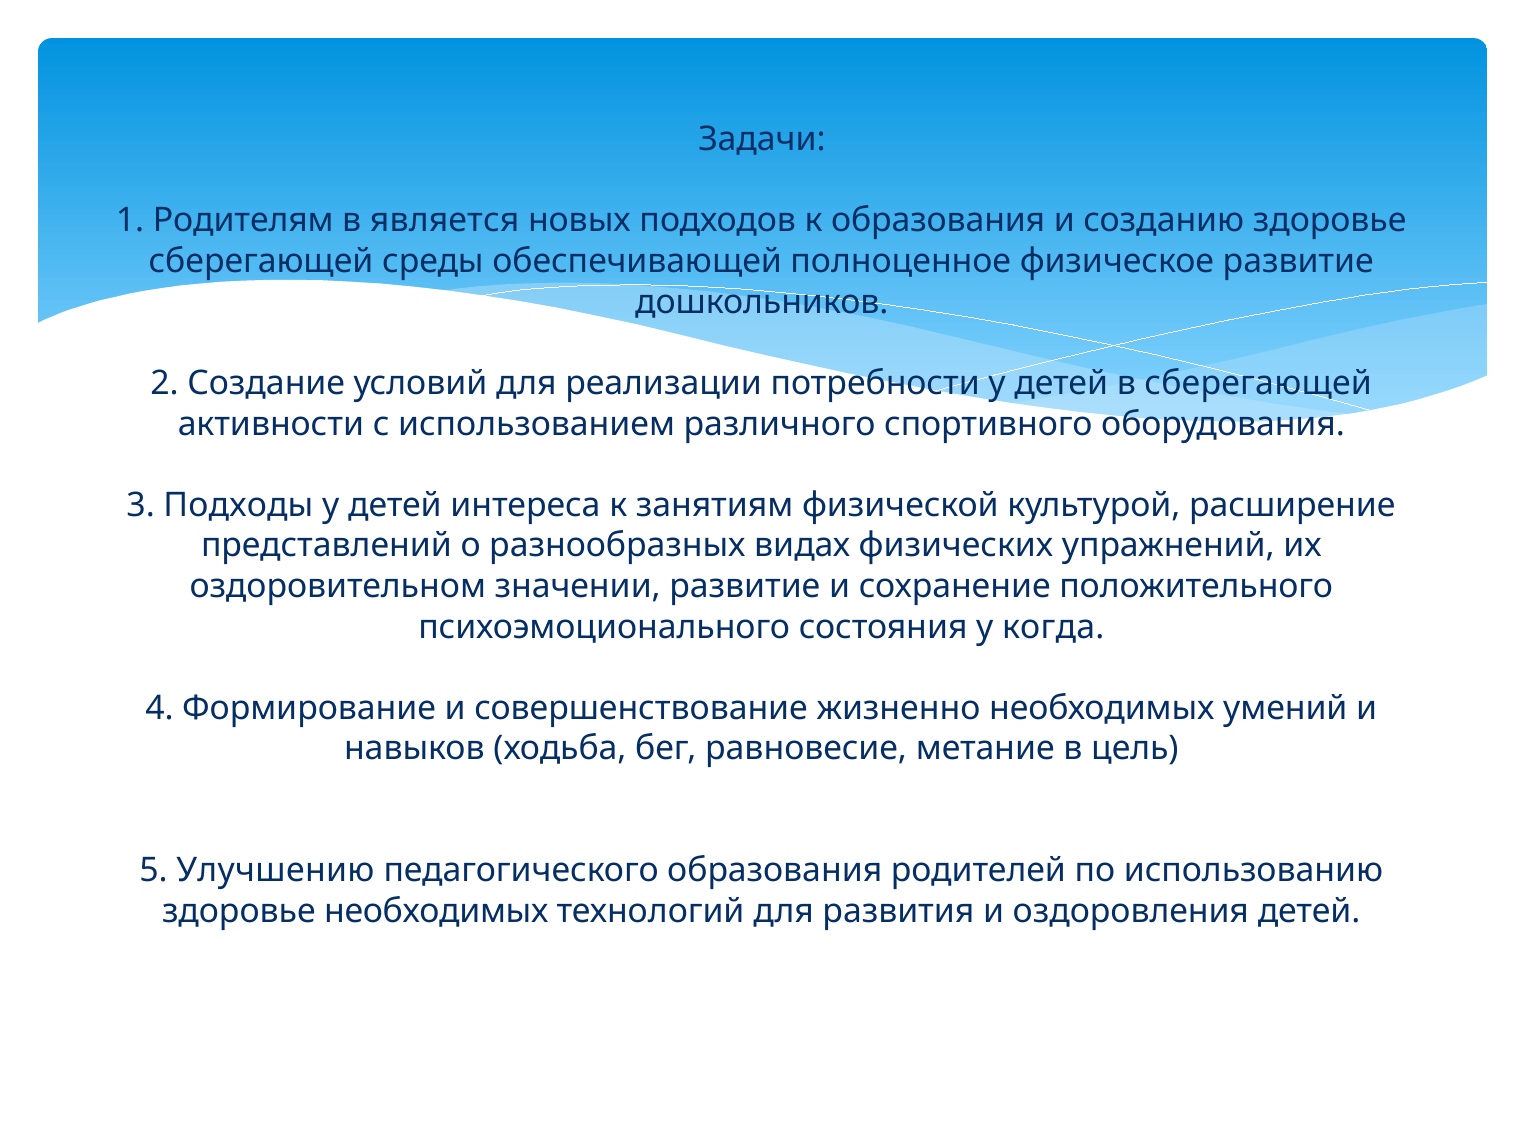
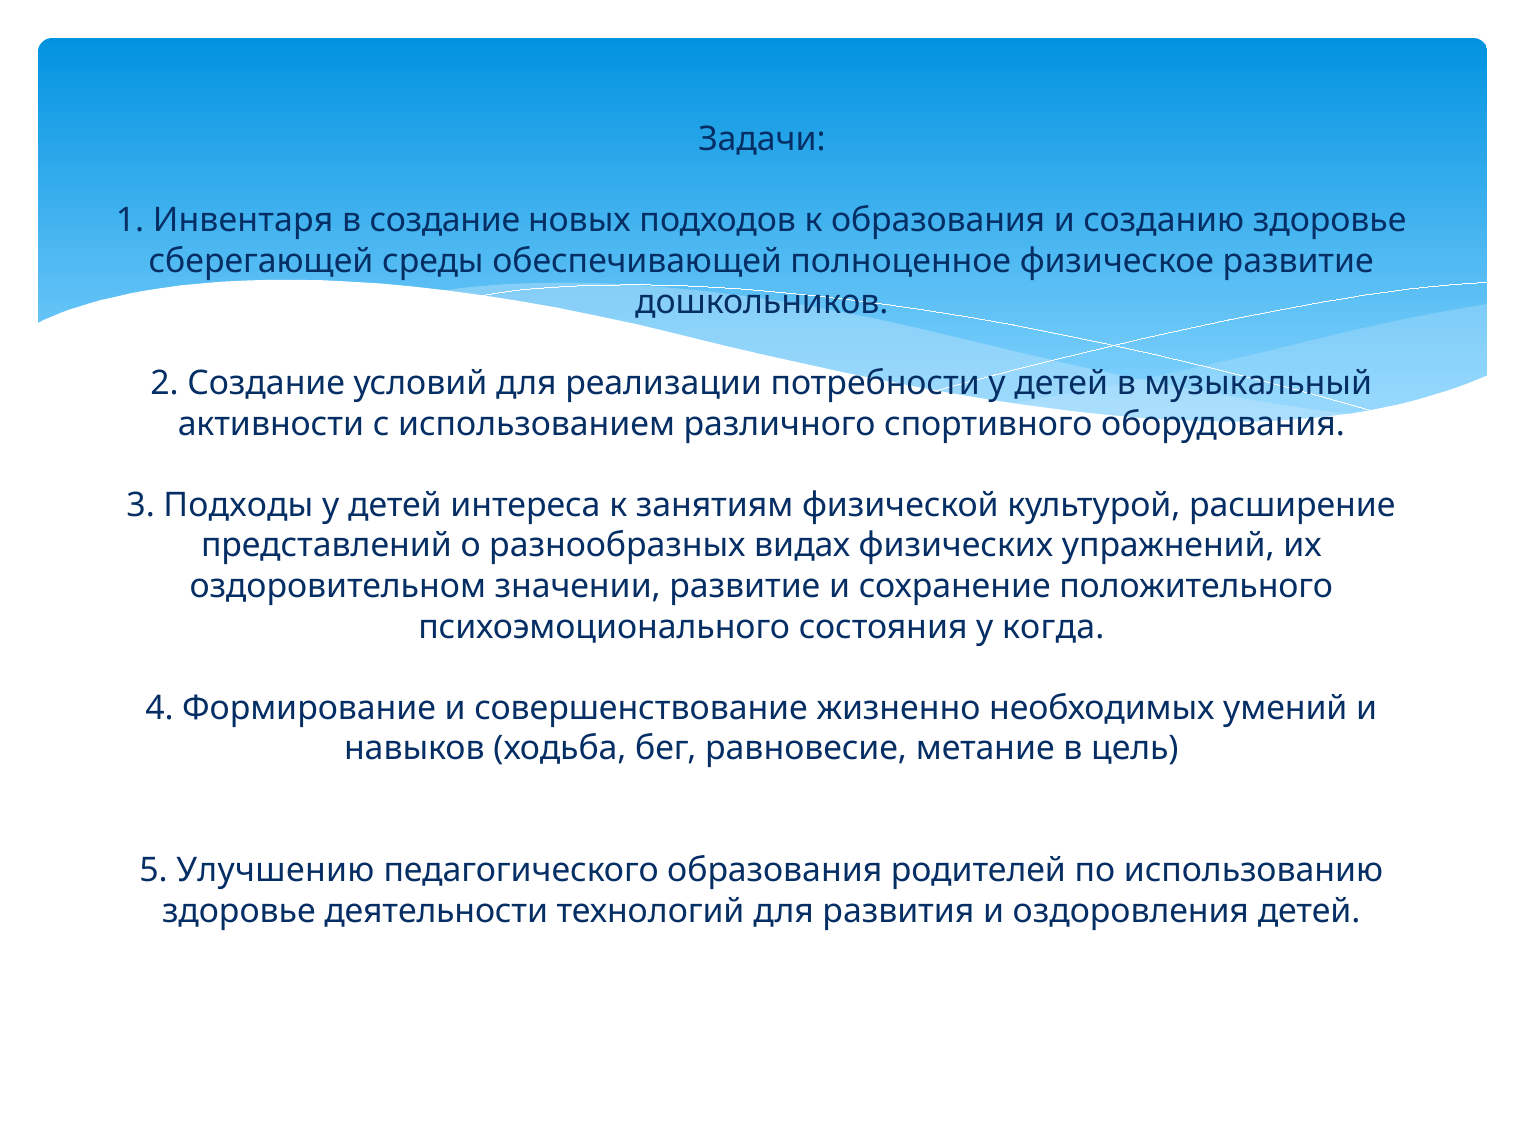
Родителям: Родителям -> Инвентаря (243, 221)
в является: является -> создание (445, 221)
в сберегающей: сберегающей -> музыкальный (1258, 383)
здоровье необходимых: необходимых -> деятельности (436, 911)
